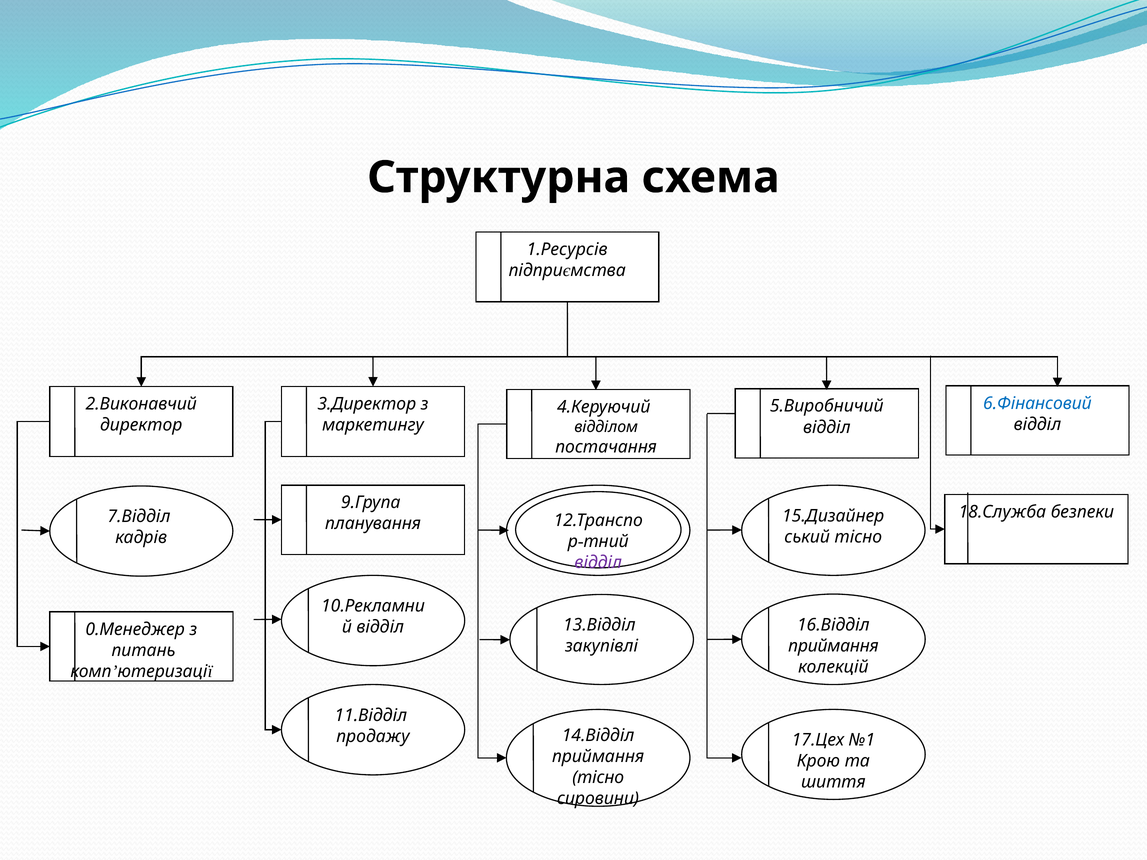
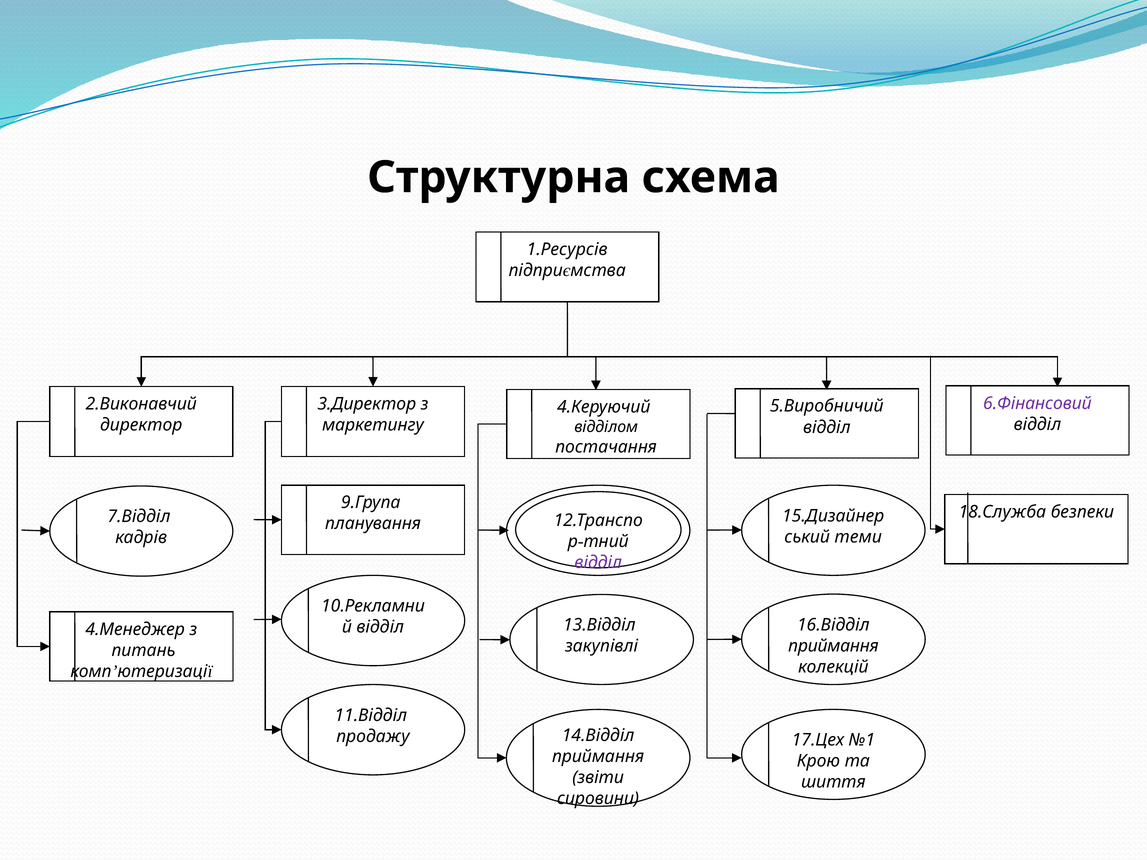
6.Фінансовий colour: blue -> purple (1037, 403)
тісно: тісно -> теми (858, 537)
0.Менеджер: 0.Менеджер -> 4.Менеджер (135, 629)
тісно: тісно -> звіти (598, 778)
